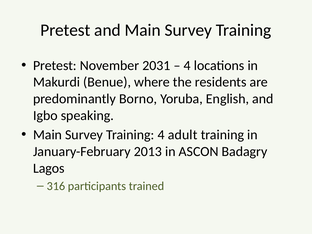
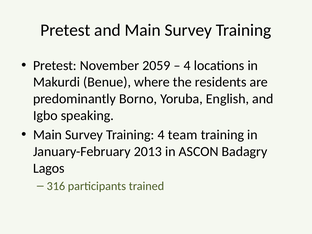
2031: 2031 -> 2059 (156, 65)
adult: adult -> team (183, 135)
